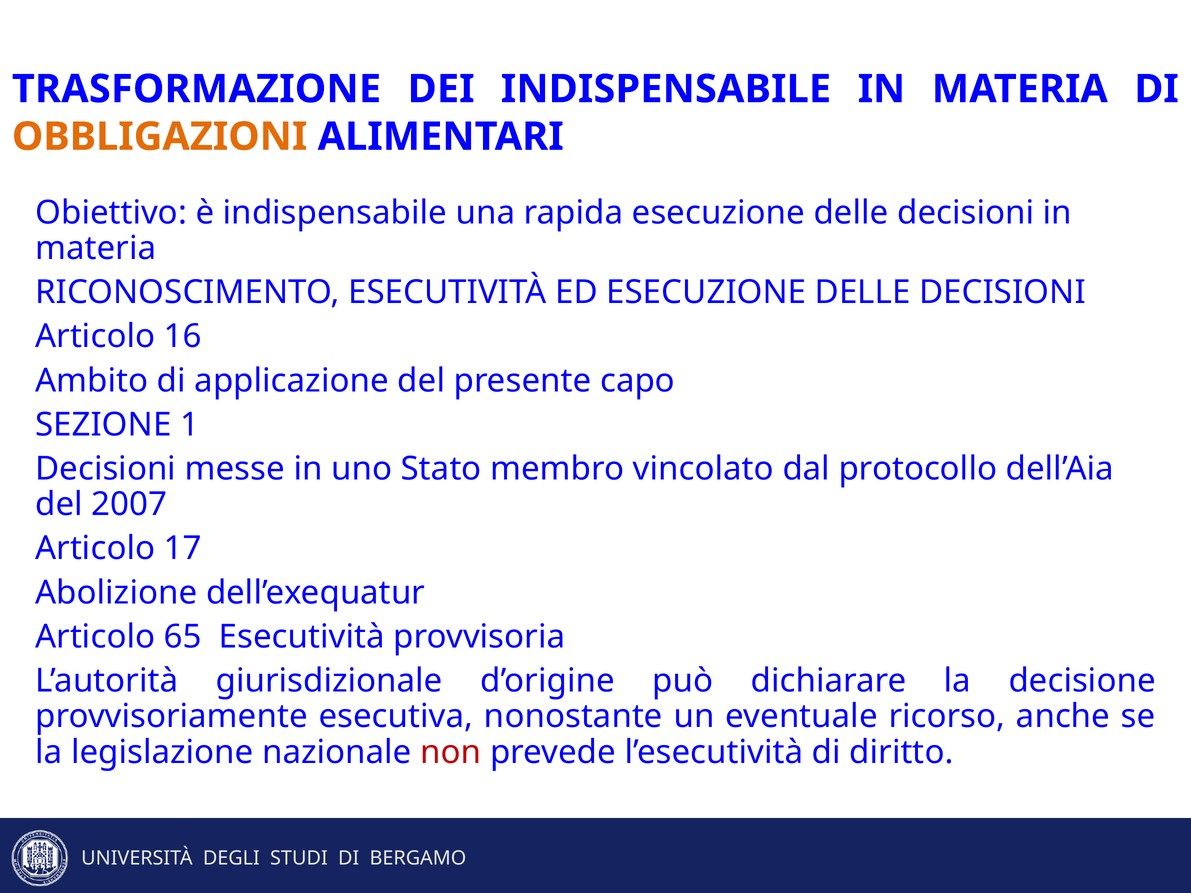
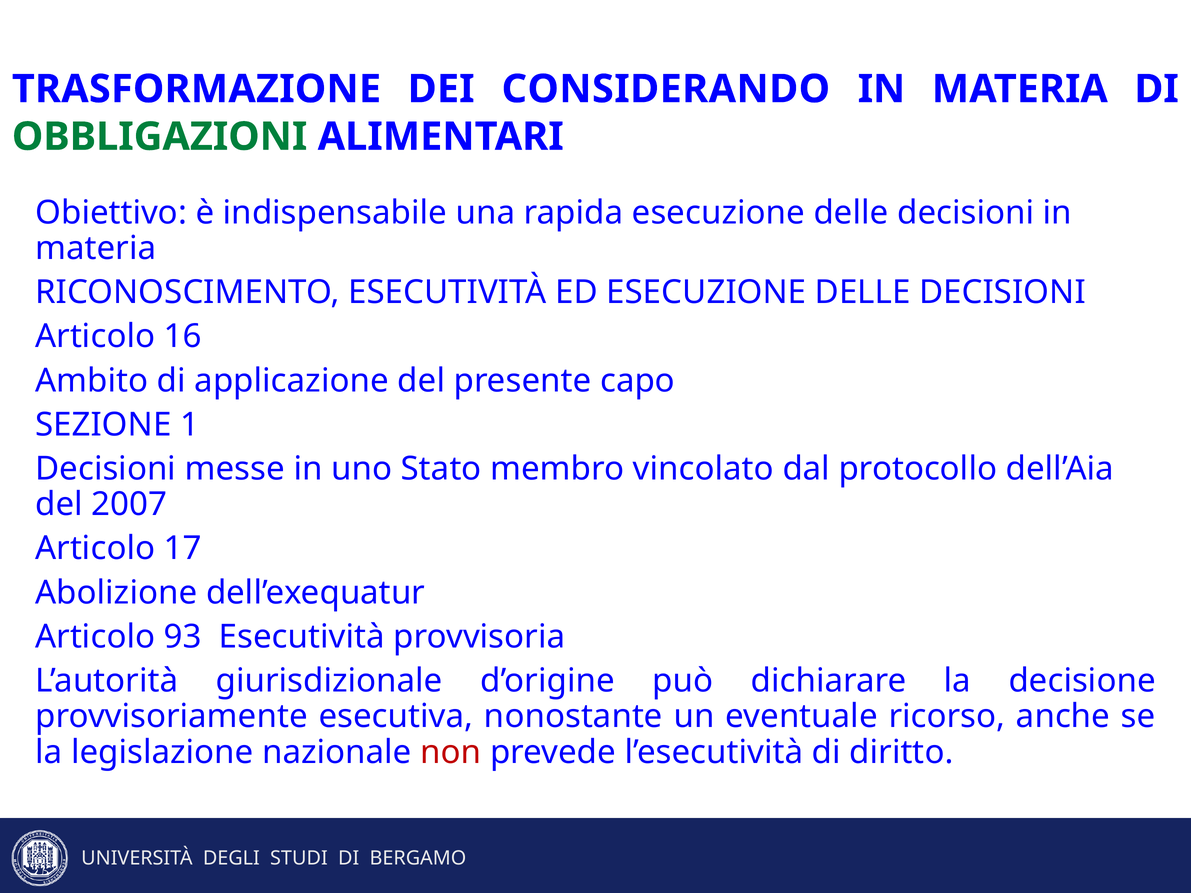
DEI INDISPENSABILE: INDISPENSABILE -> CONSIDERANDO (666, 89)
OBBLIGAZIONI colour: orange -> green (160, 137)
65: 65 -> 93 (183, 637)
